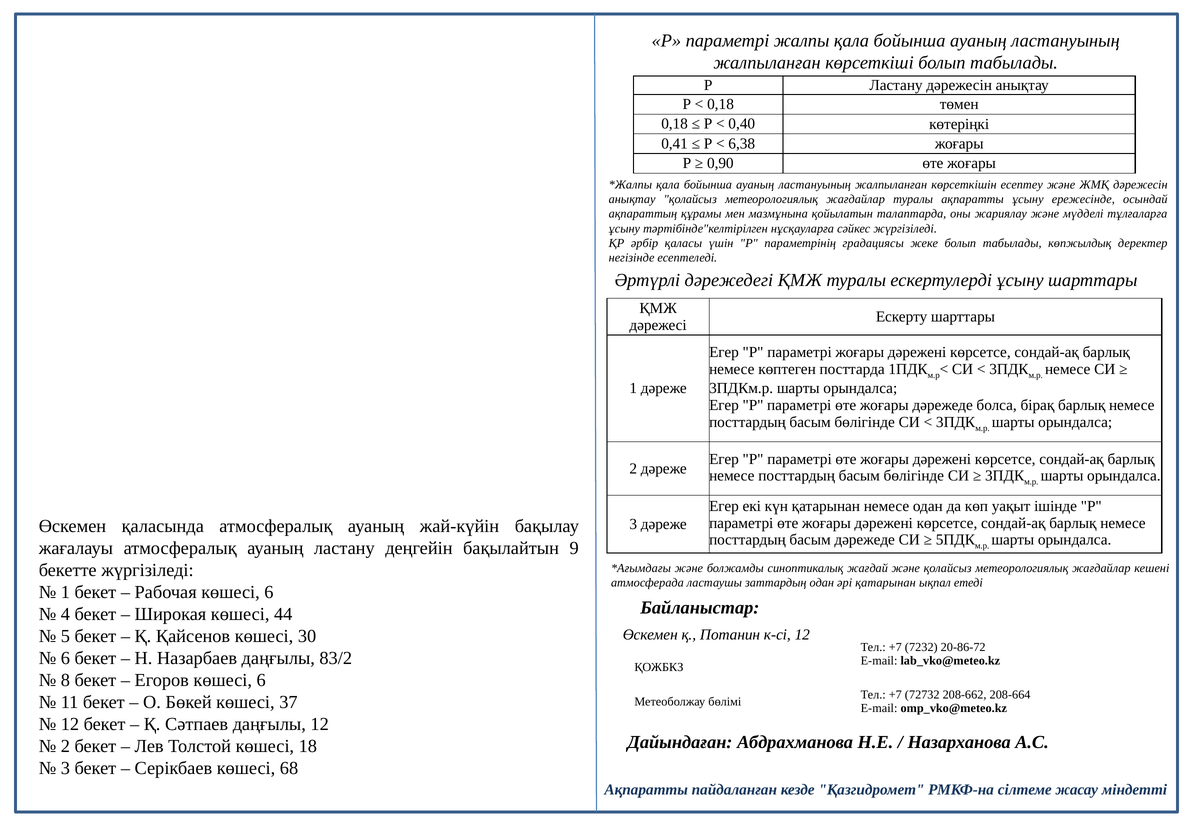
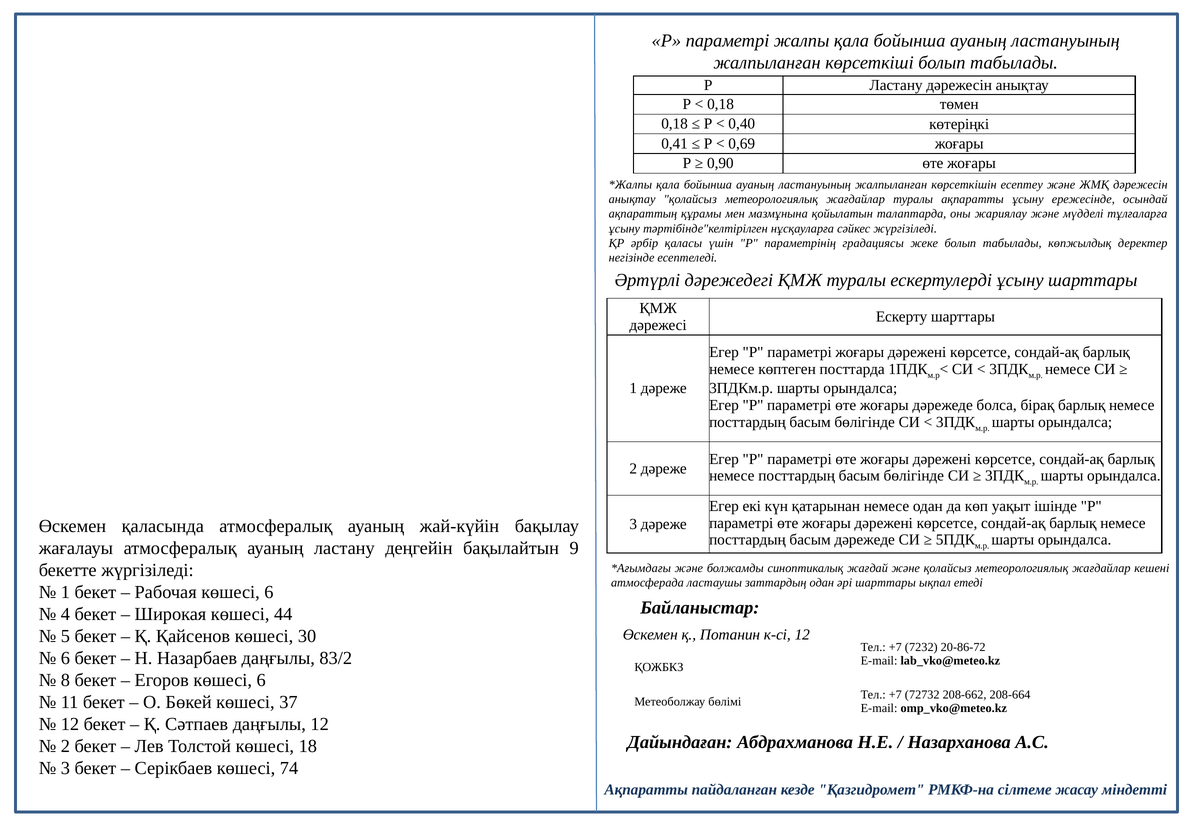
6,38: 6,38 -> 0,69 (742, 143)
әрі қатарынан: қатарынан -> шарттары (886, 583)
68: 68 -> 74 (289, 768)
